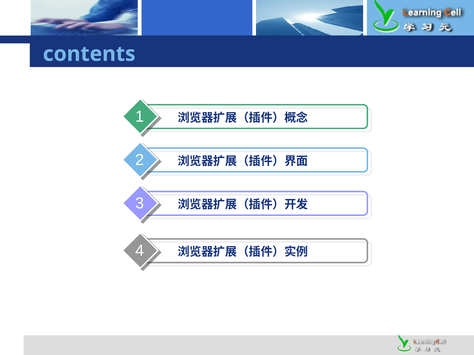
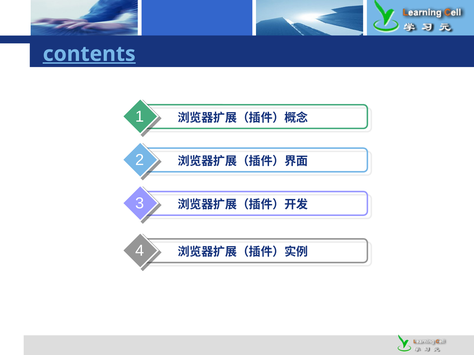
contents underline: none -> present (89, 54)
